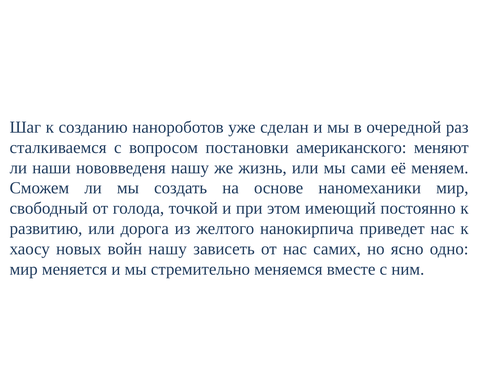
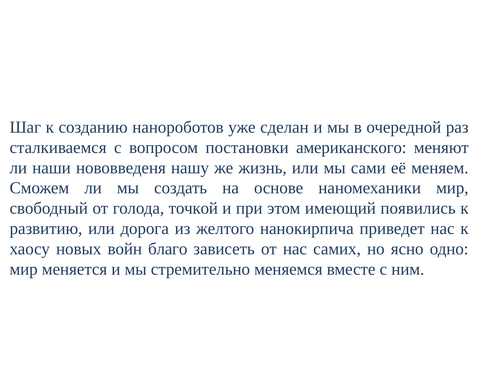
постоянно: постоянно -> появились (418, 208)
войн нашу: нашу -> благо (168, 249)
